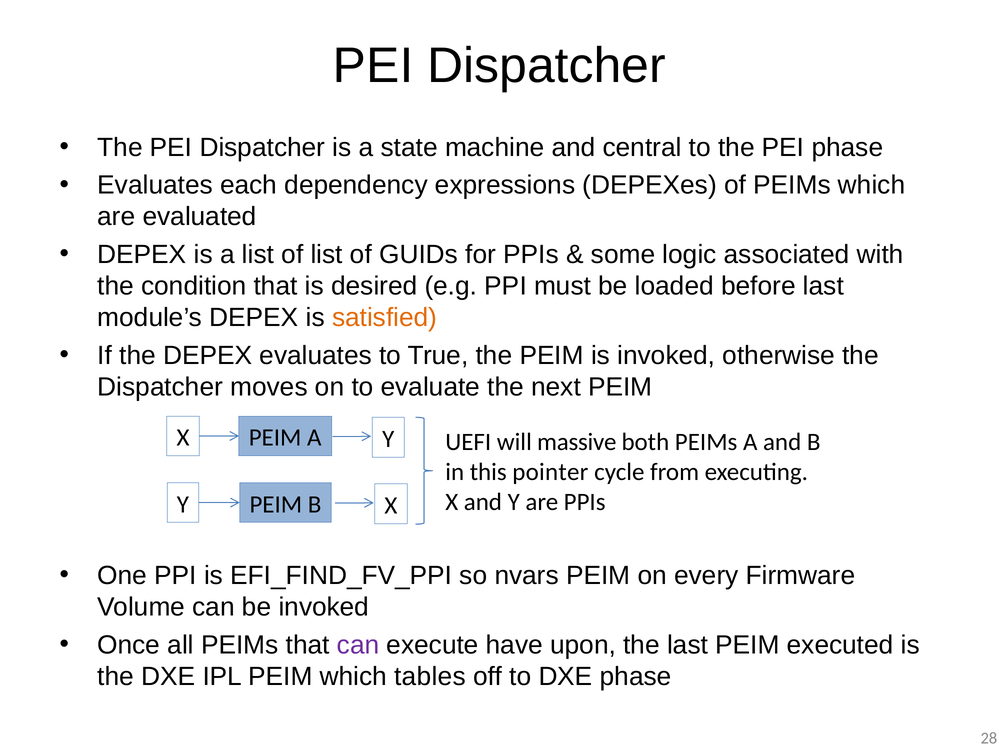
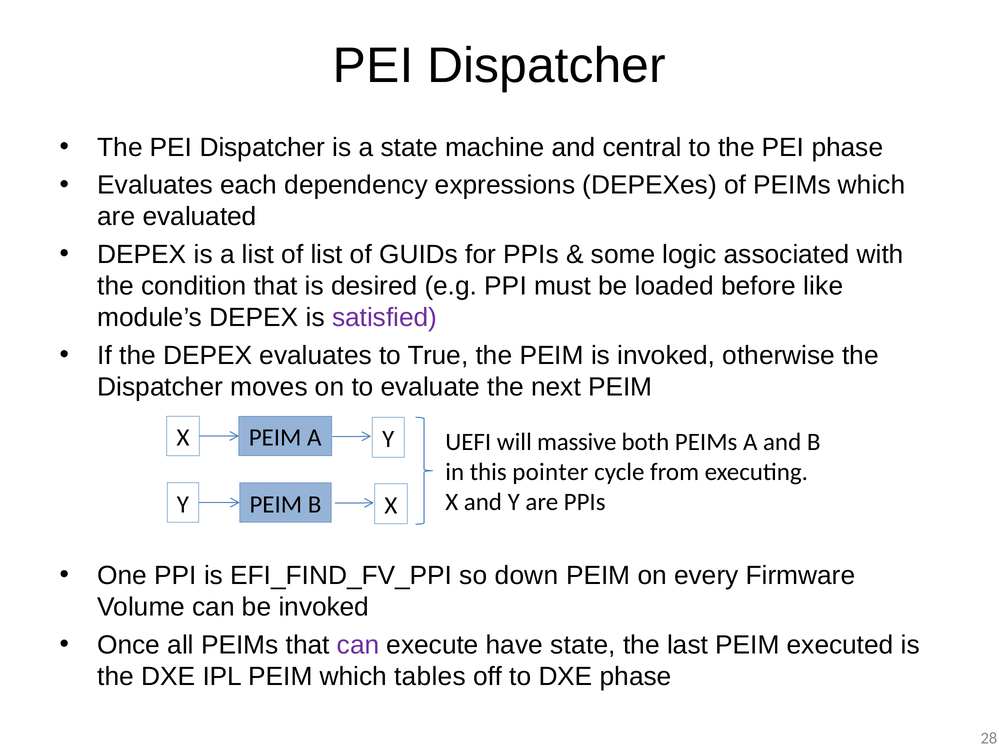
before last: last -> like (823, 286)
satisfied colour: orange -> purple (385, 318)
nvars: nvars -> down (527, 576)
have upon: upon -> state (583, 645)
